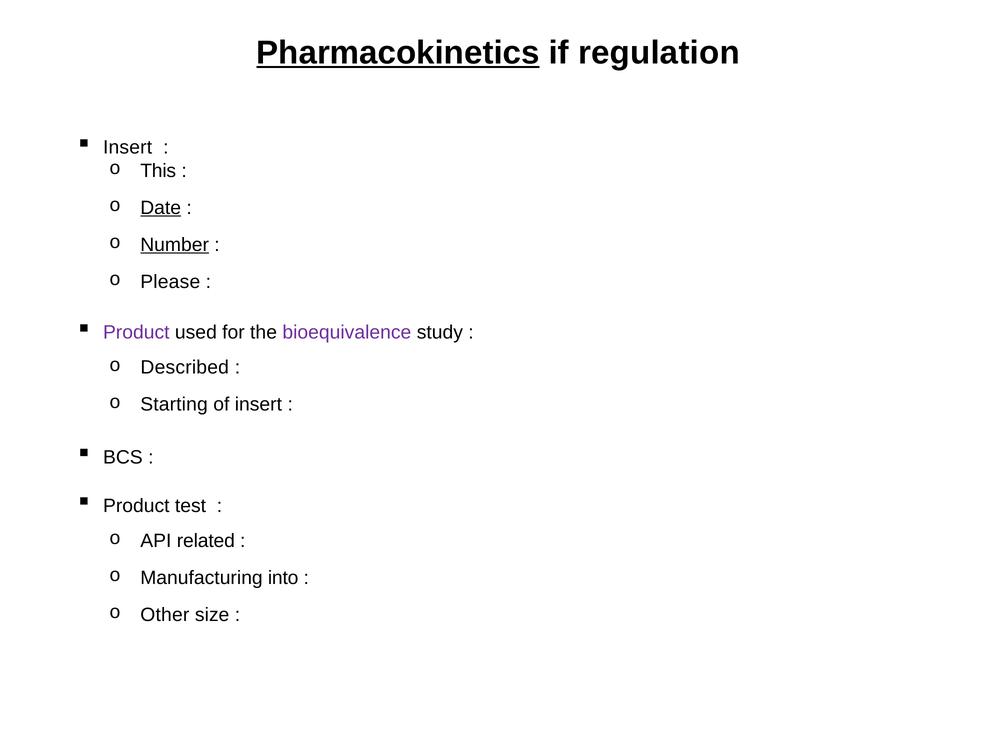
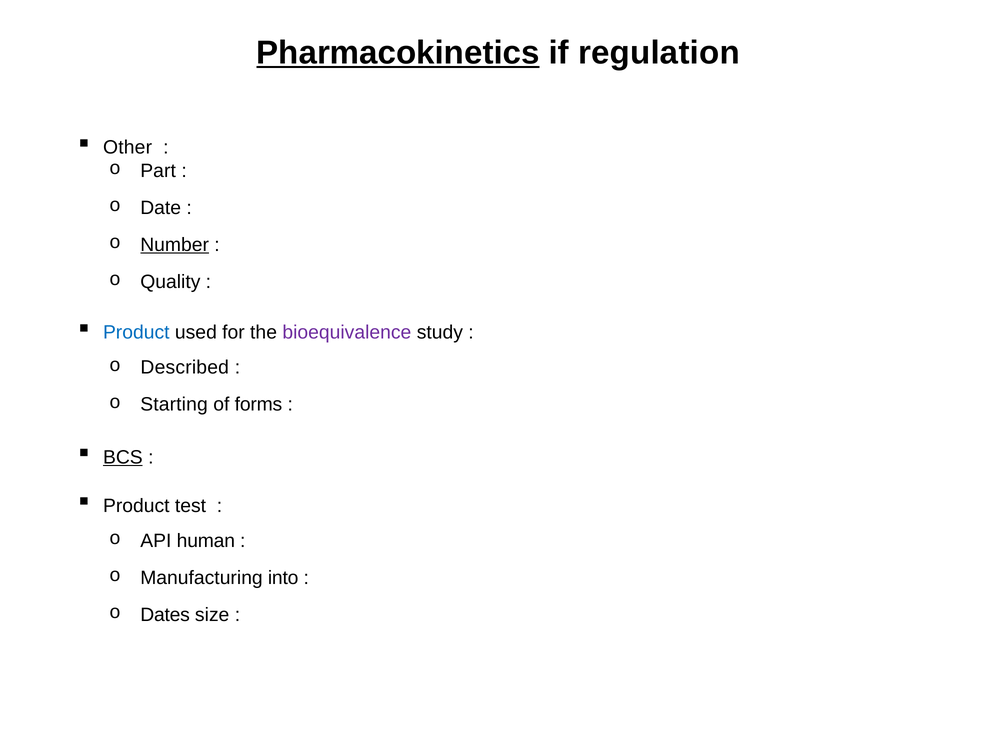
Insert: Insert -> Other (128, 148)
This: This -> Part (158, 171)
Date underline: present -> none (161, 208)
Please: Please -> Quality (170, 282)
Product colour: purple -> blue (136, 333)
of insert: insert -> forms (258, 405)
BCS underline: none -> present (123, 458)
related: related -> human (206, 541)
Other: Other -> Dates (165, 615)
